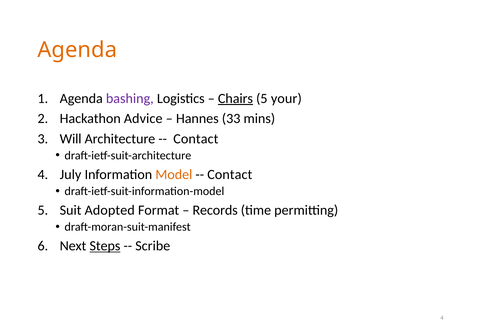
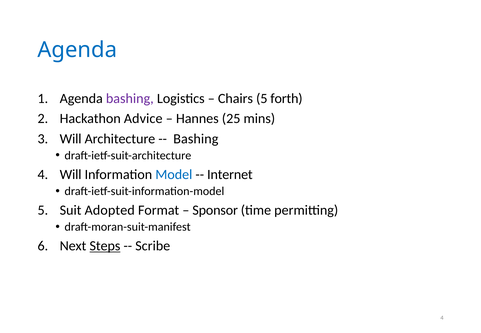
Agenda colour: orange -> blue (77, 50)
Chairs underline: present -> none (235, 98)
your: your -> forth (286, 98)
33: 33 -> 25 (231, 119)
Contact: Contact -> Bashing (196, 139)
4 July: July -> Will (71, 175)
Model colour: orange -> blue (174, 175)
Contact: Contact -> Internet (230, 175)
Records: Records -> Sponsor (215, 210)
